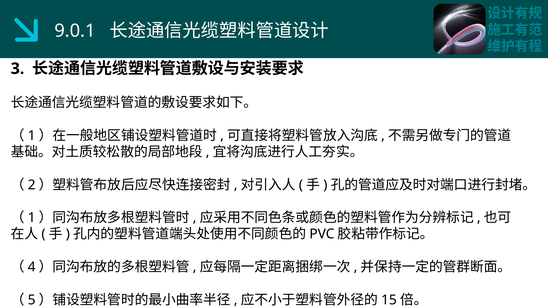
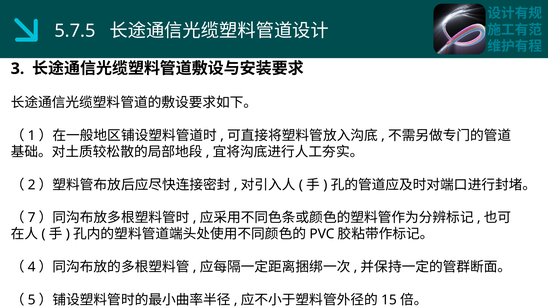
9.0.1: 9.0.1 -> 5.7.5 (75, 31)
1: 1 -> 7 (32, 218)
